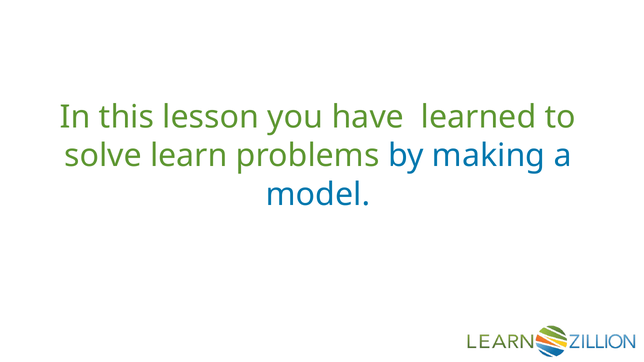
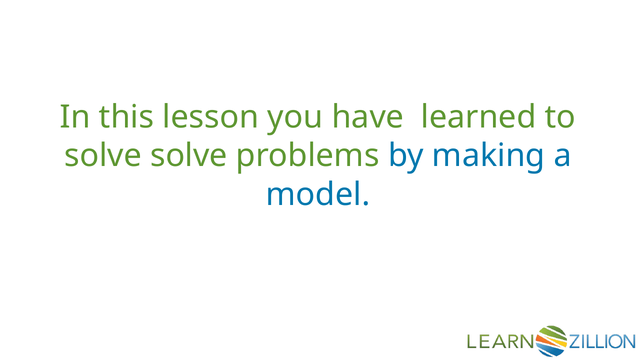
solve learn: learn -> solve (189, 156)
